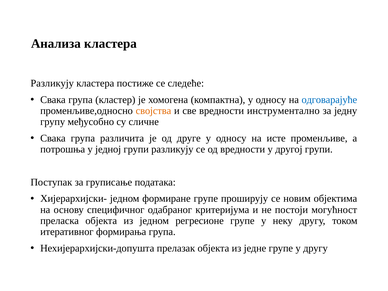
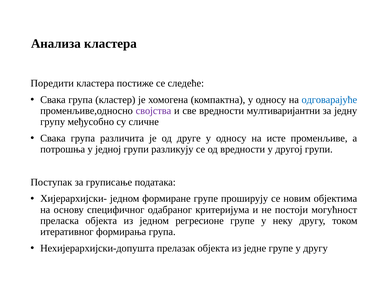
Разликују: Разликују -> Поредити (52, 83)
својства colour: orange -> purple (153, 111)
инструментално: инструментално -> мултиваријантни (283, 111)
